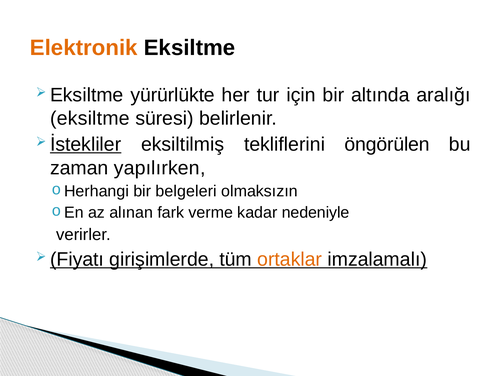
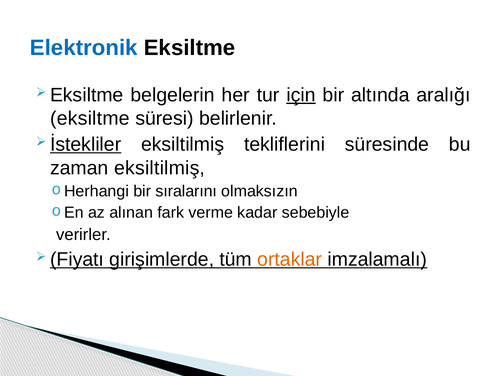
Elektronik colour: orange -> blue (84, 48)
yürürlükte: yürürlükte -> belgelerin (173, 95)
için underline: none -> present (301, 95)
öngörülen: öngörülen -> süresinde (387, 144)
zaman yapılırken: yapılırken -> eksiltilmiş (160, 168)
belgeleri: belgeleri -> sıralarını (186, 191)
nedeniyle: nedeniyle -> sebebiyle (316, 213)
